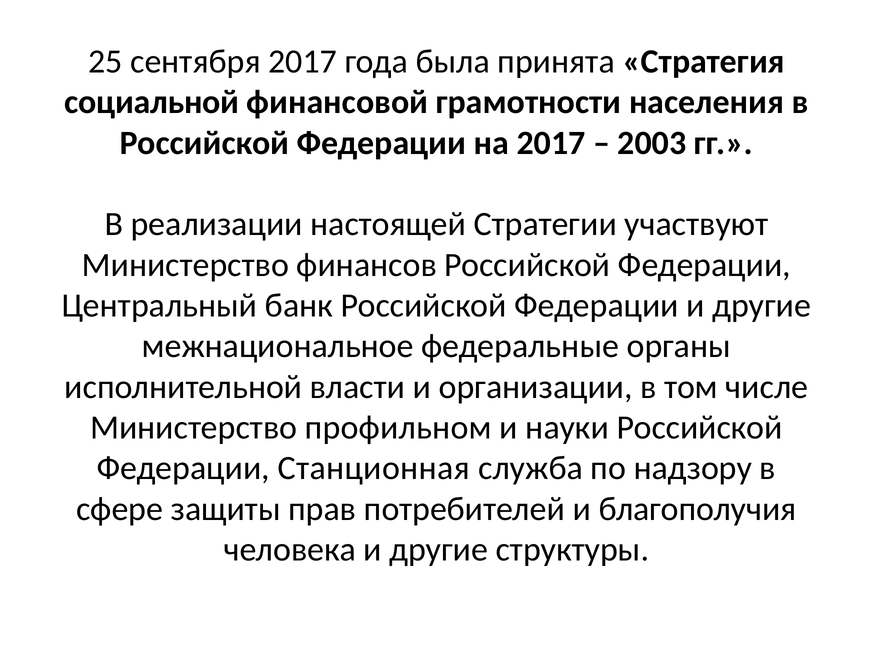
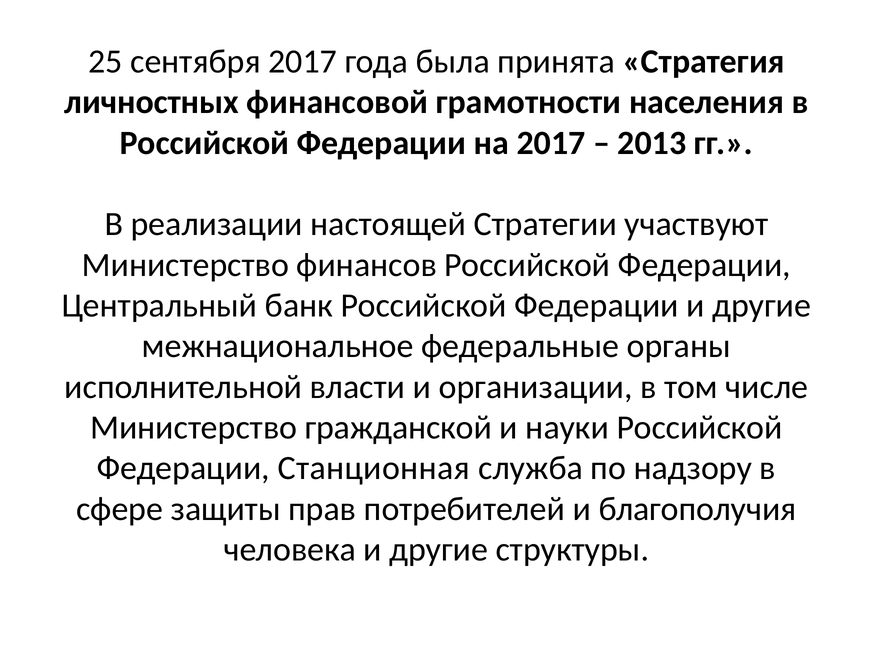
социальной: социальной -> личностных (152, 102)
2003: 2003 -> 2013 (652, 143)
профильном: профильном -> гражданской (398, 427)
